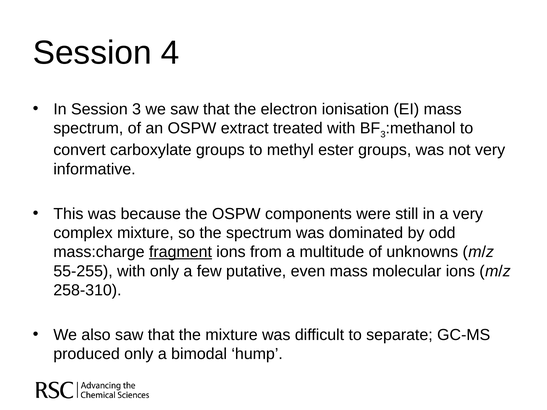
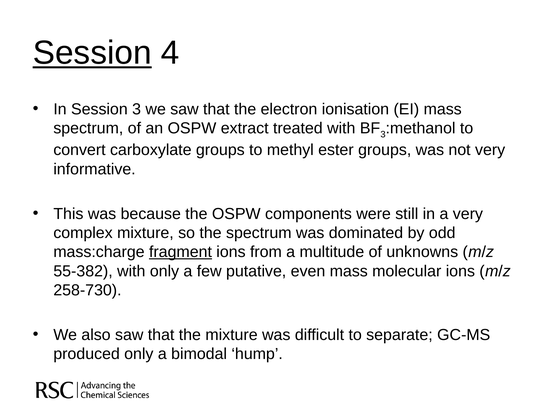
Session underline: none -> present (92, 53)
55-255: 55-255 -> 55-382 (83, 271)
258-310: 258-310 -> 258-730 (87, 290)
